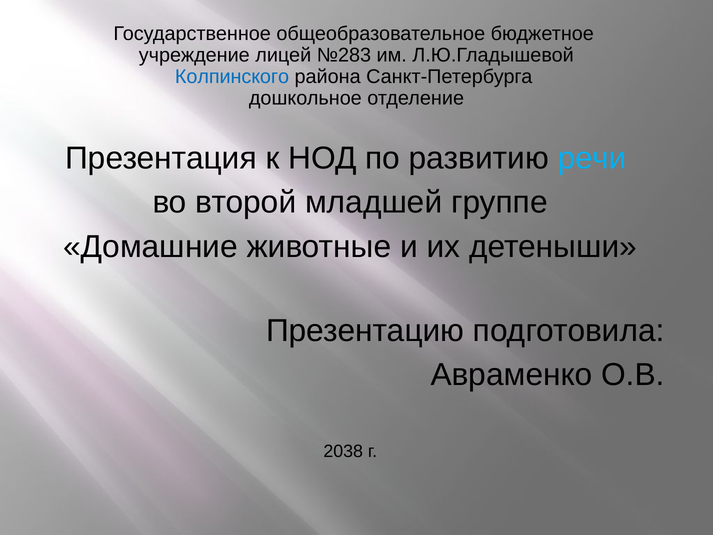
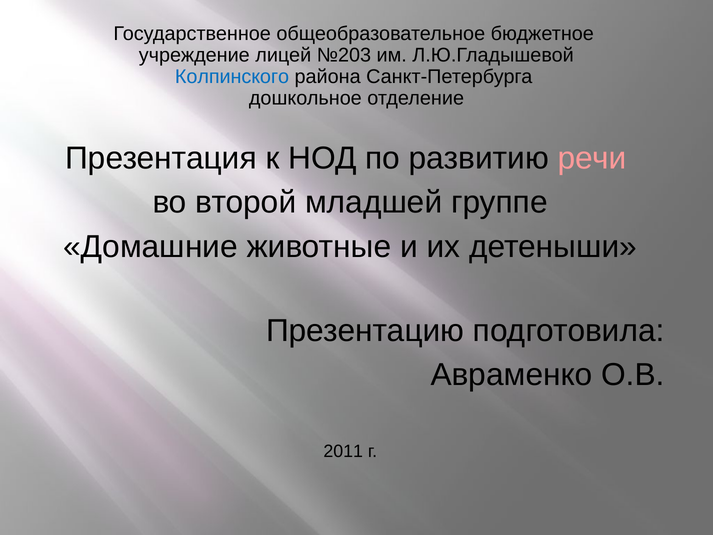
№283: №283 -> №203 (344, 55)
речи colour: light blue -> pink (592, 158)
2038: 2038 -> 2011 (343, 451)
